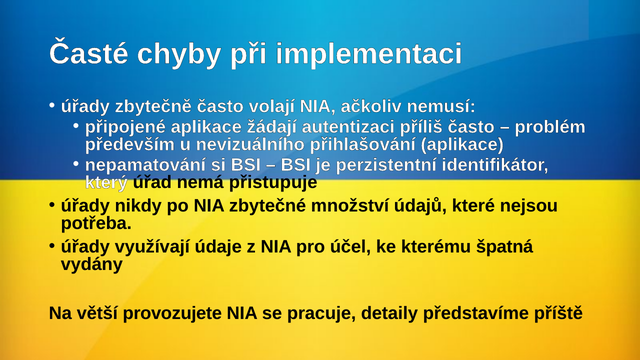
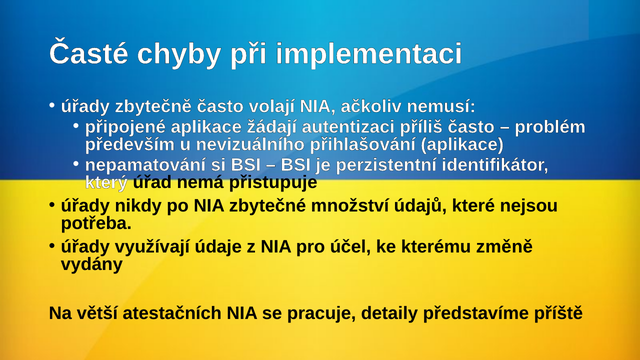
špatná: špatná -> změně (504, 247)
provozujete: provozujete -> atestačních (172, 313)
